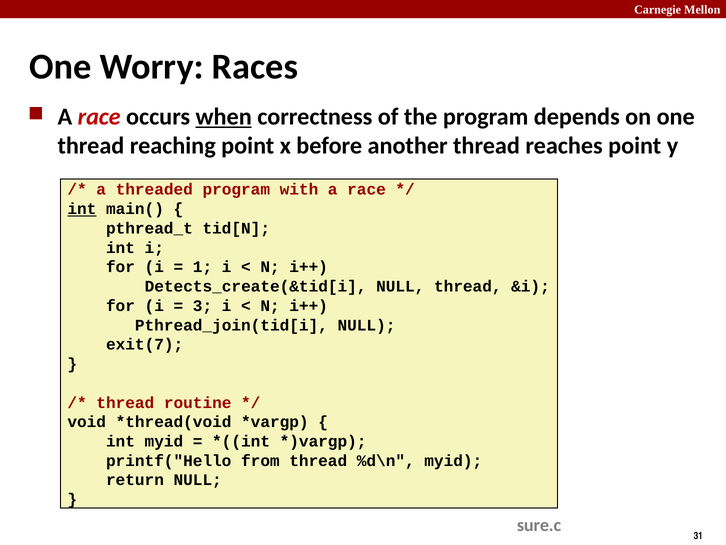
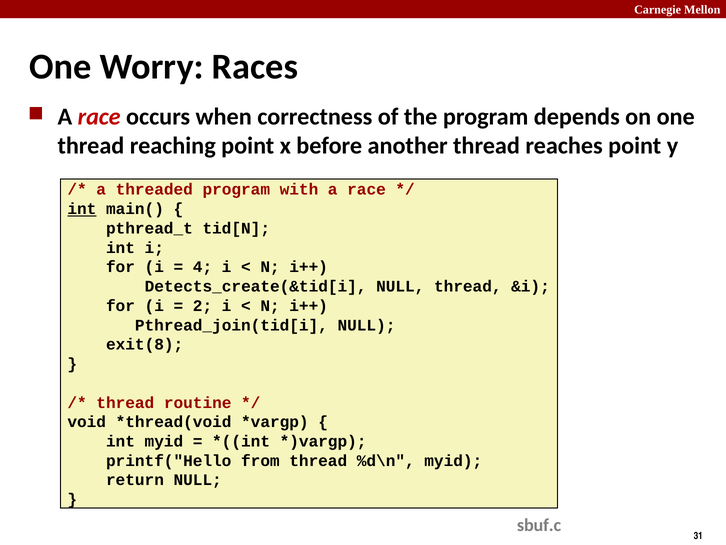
when underline: present -> none (224, 117)
1: 1 -> 4 (203, 267)
3: 3 -> 2 (203, 306)
exit(7: exit(7 -> exit(8 (145, 344)
sure.c: sure.c -> sbuf.c (539, 525)
